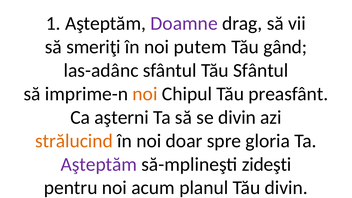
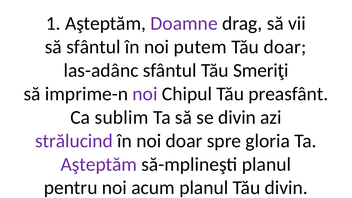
să smeriţi: smeriţi -> sfântul (93, 47)
Tău gând: gând -> doar (285, 47)
Tău Sfântul: Sfântul -> Smeriţi (261, 70)
noi colour: orange -> purple (145, 94)
aşterni: aşterni -> sublim (122, 117)
strălucind colour: orange -> purple (74, 141)
să-mplineşti zideşti: zideşti -> planul (266, 164)
